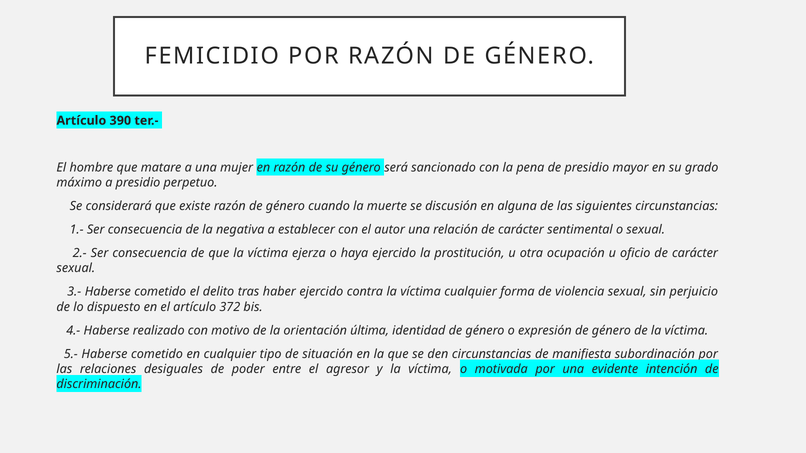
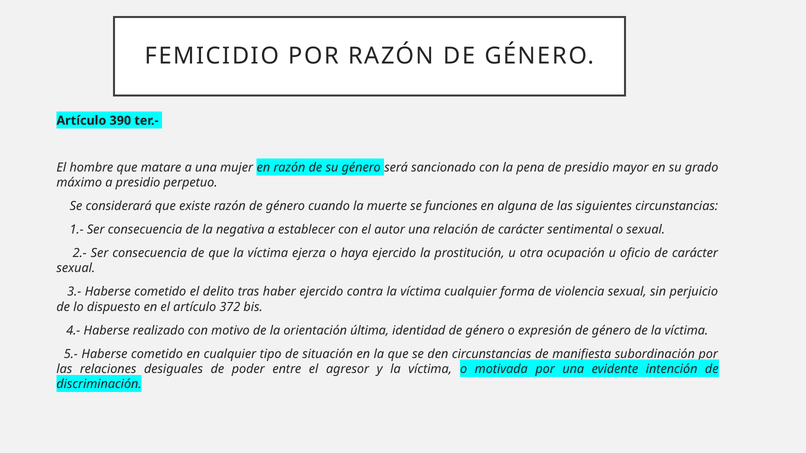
discusión: discusión -> funciones (451, 206)
